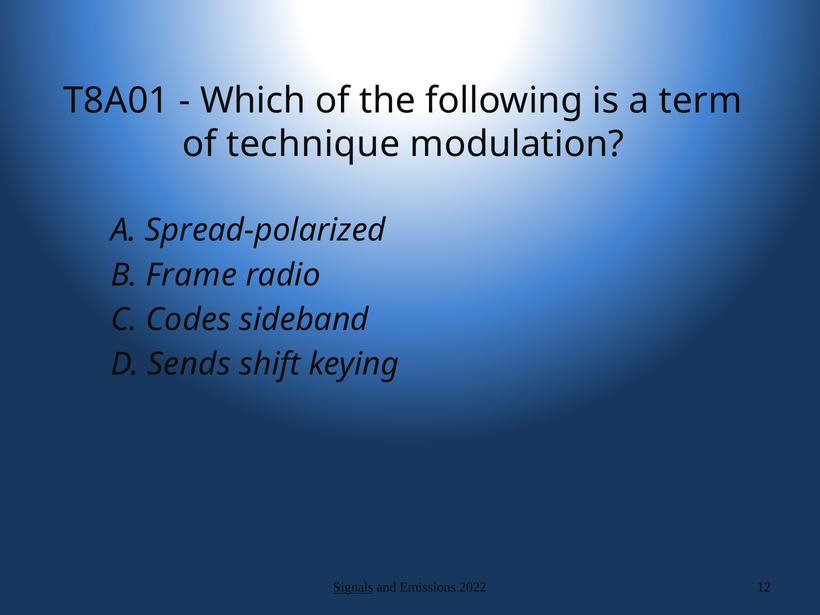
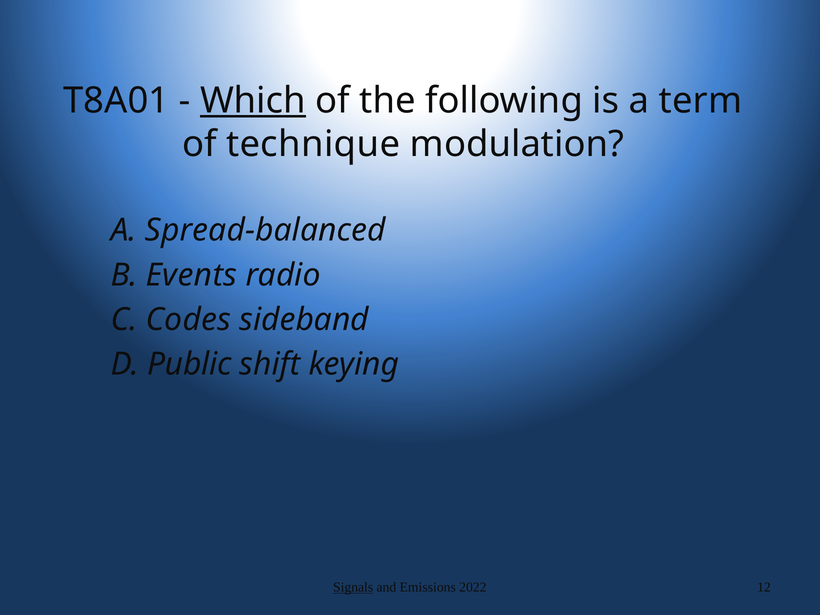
Which underline: none -> present (253, 101)
Spread-polarized: Spread-polarized -> Spread-balanced (265, 230)
Frame: Frame -> Events (191, 275)
Sends: Sends -> Public (189, 364)
